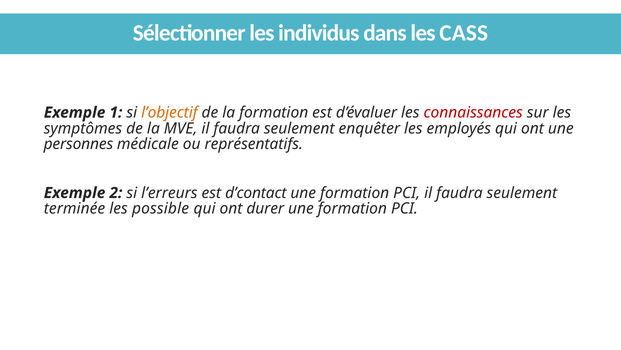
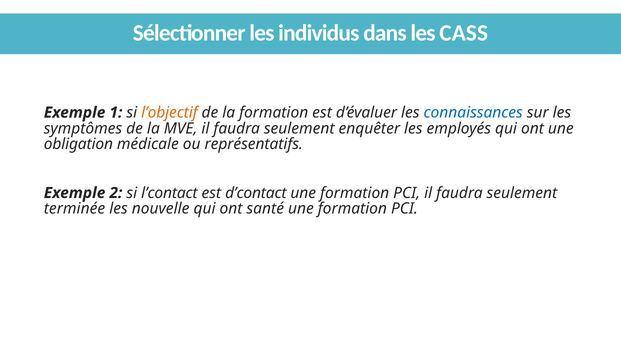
connaissances colour: red -> blue (473, 112)
personnes: personnes -> obligation (78, 144)
l’erreurs: l’erreurs -> l’contact (169, 193)
possible: possible -> nouvelle (161, 208)
durer: durer -> santé (265, 208)
